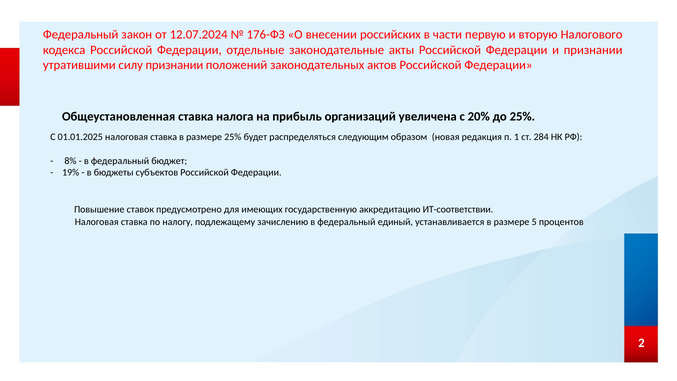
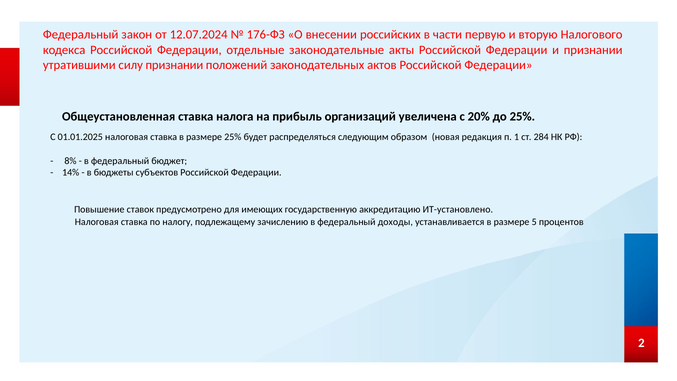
19%: 19% -> 14% (71, 173)
ИТ-соответствии: ИТ-соответствии -> ИТ-установлено (458, 210)
единый: единый -> доходы (395, 222)
